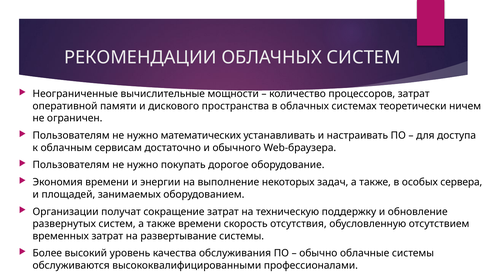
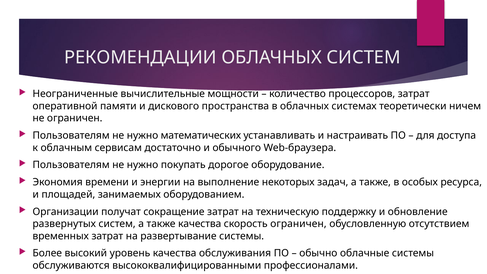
сервера: сервера -> ресурса (461, 182)
также времени: времени -> качества (200, 224)
скорость отсутствия: отсутствия -> ограничен (298, 224)
